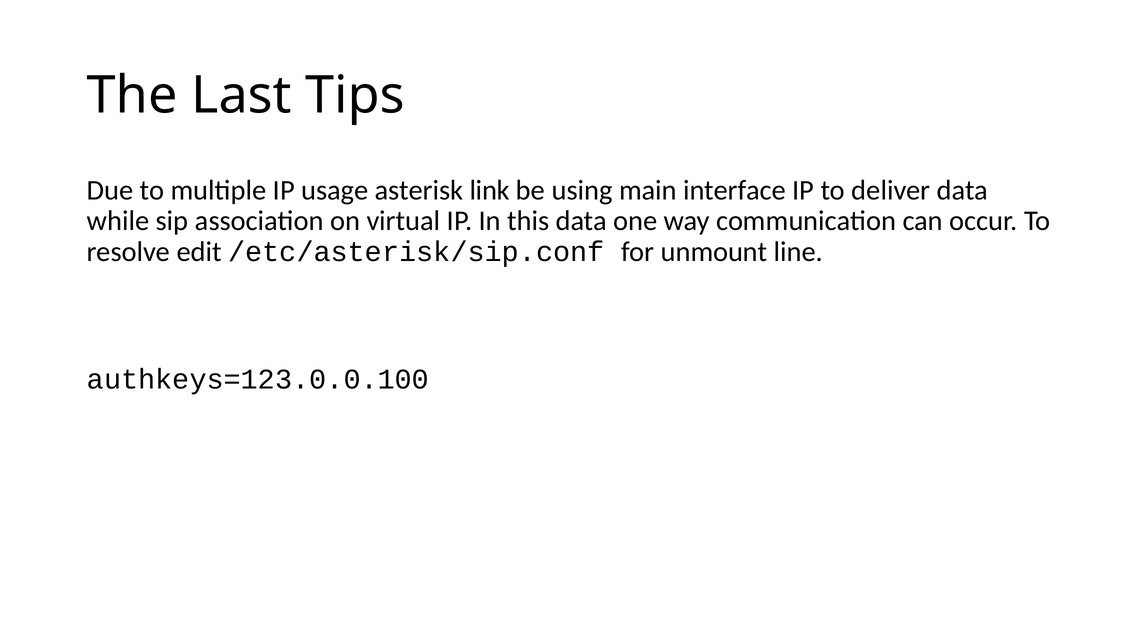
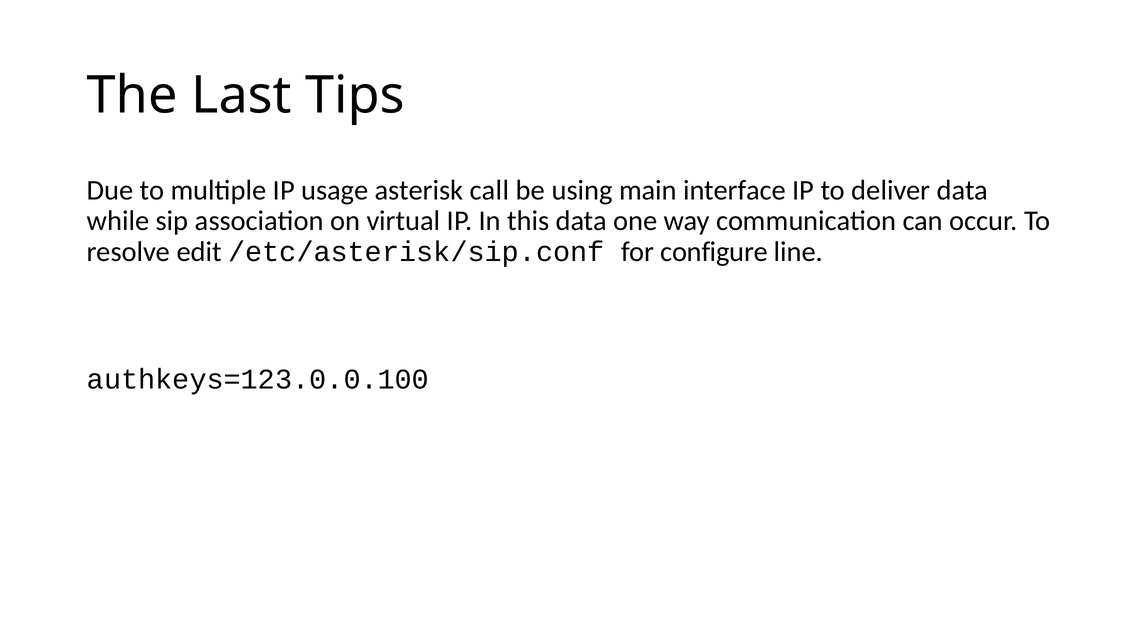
link: link -> call (489, 190)
unmount: unmount -> configure (714, 252)
